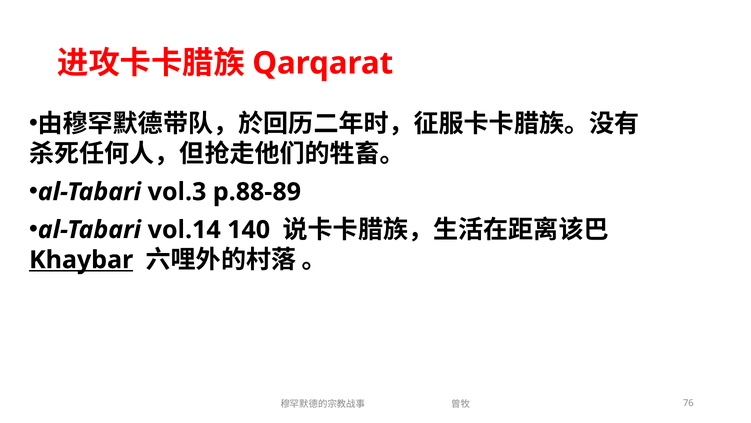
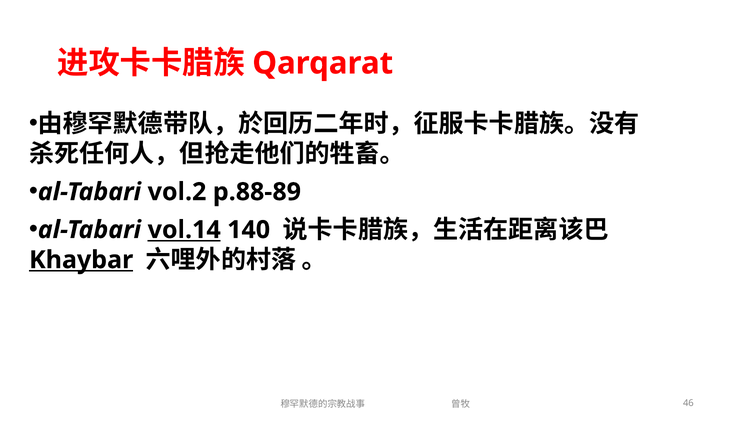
vol.3: vol.3 -> vol.2 (177, 192)
vol.14 underline: none -> present (184, 230)
76: 76 -> 46 (688, 403)
